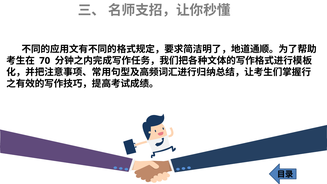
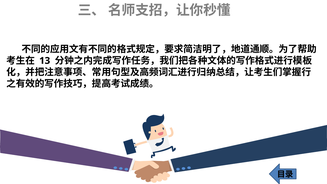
70: 70 -> 13 (45, 61)
